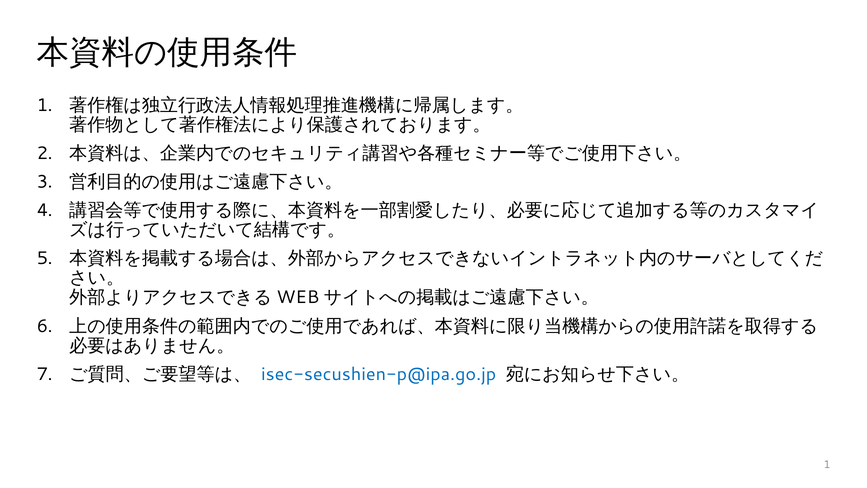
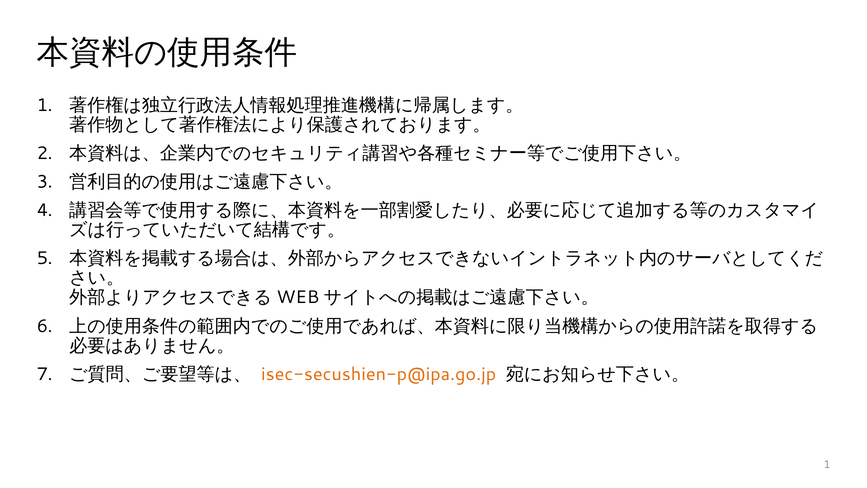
isec-secushien-p@ipa.go.jp colour: blue -> orange (379, 374)
